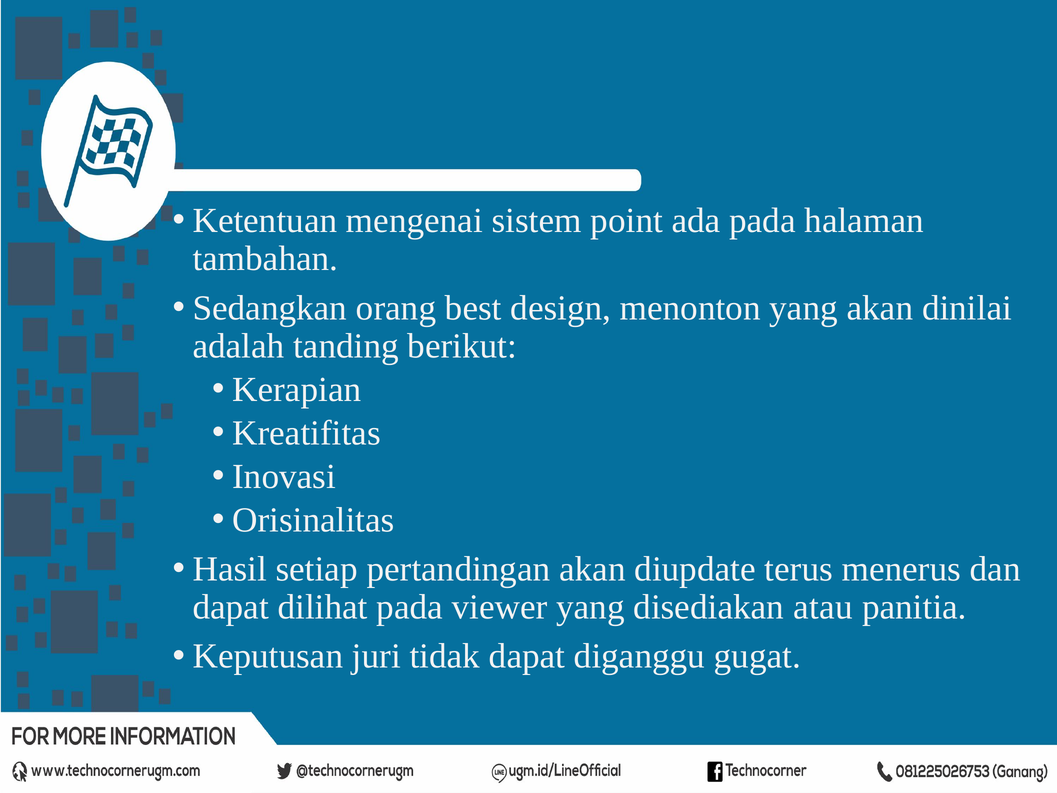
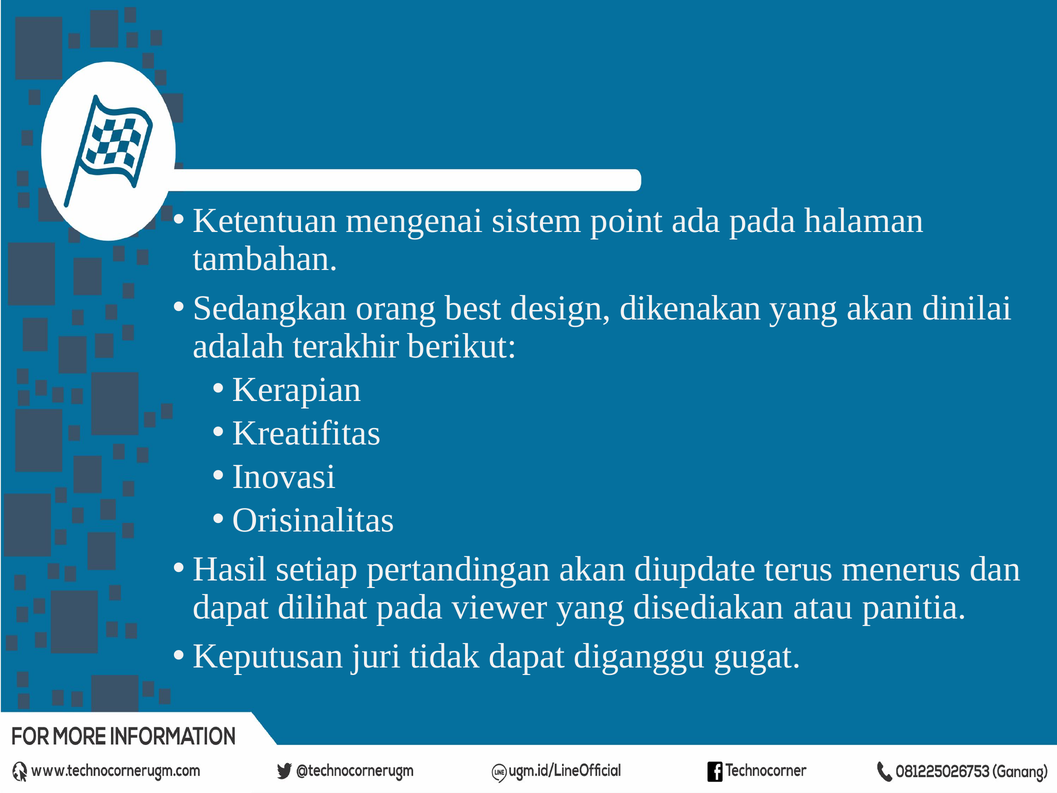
menonton: menonton -> dikenakan (690, 308)
tanding: tanding -> terakhir (346, 346)
